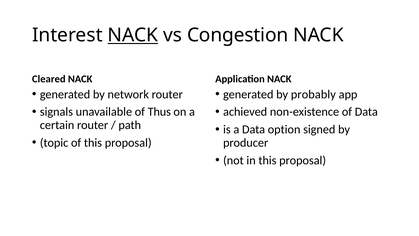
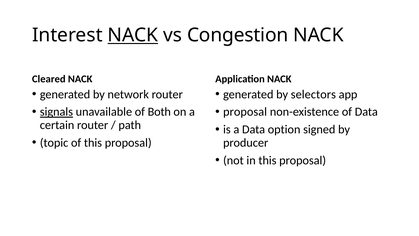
probably: probably -> selectors (313, 94)
signals underline: none -> present (56, 112)
Thus: Thus -> Both (159, 112)
achieved: achieved -> proposal (245, 112)
